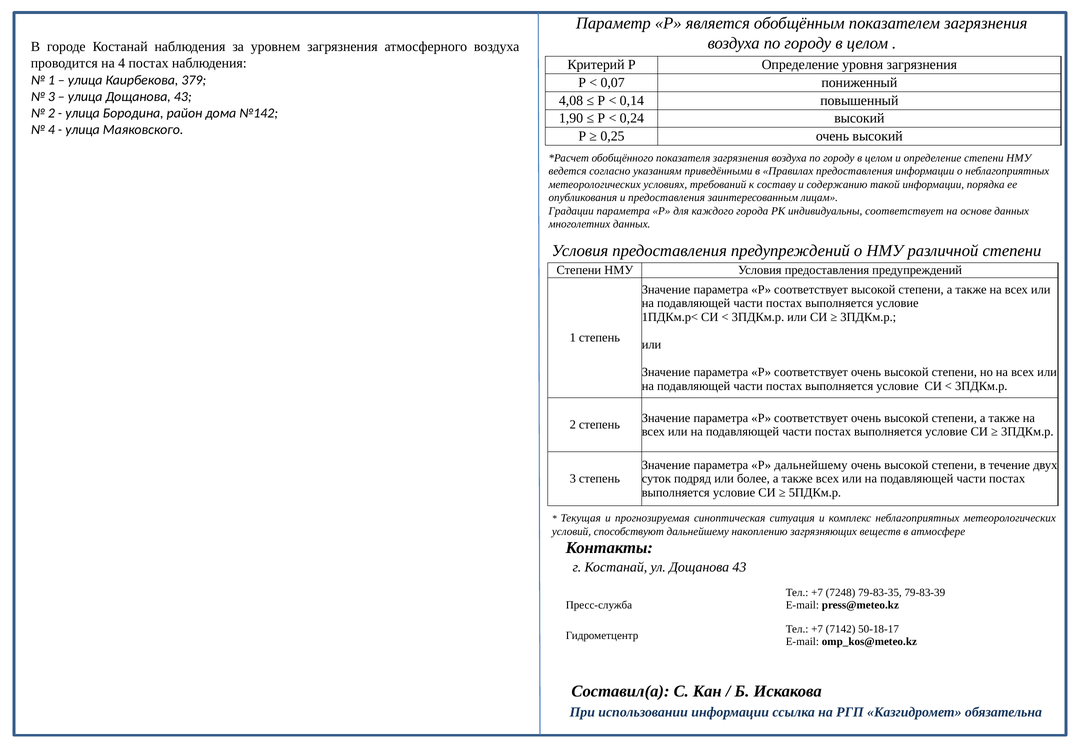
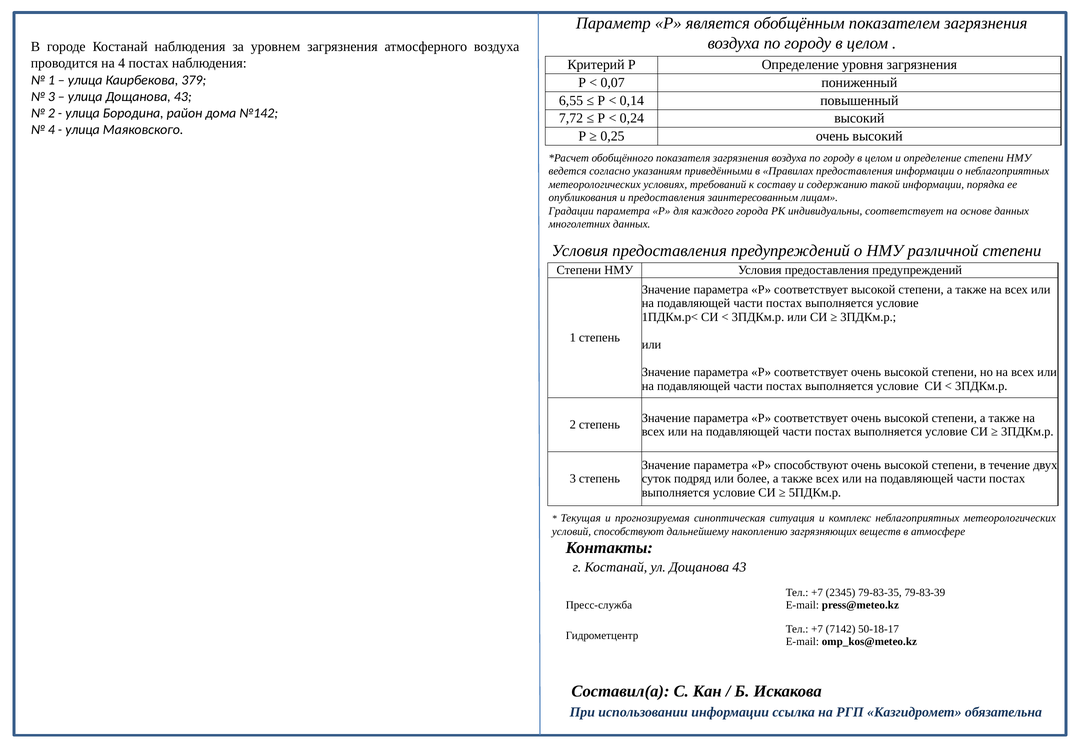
4,08: 4,08 -> 6,55 (571, 100)
1,90: 1,90 -> 7,72 (571, 118)
Р дальнейшему: дальнейшему -> способствуют (811, 465)
7248: 7248 -> 2345 (841, 592)
